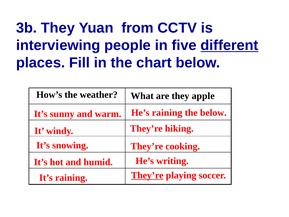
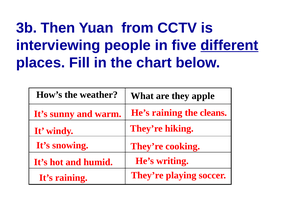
3b They: They -> Then (58, 28)
the below: below -> cleans (213, 113)
They’re underline: present -> none (147, 175)
